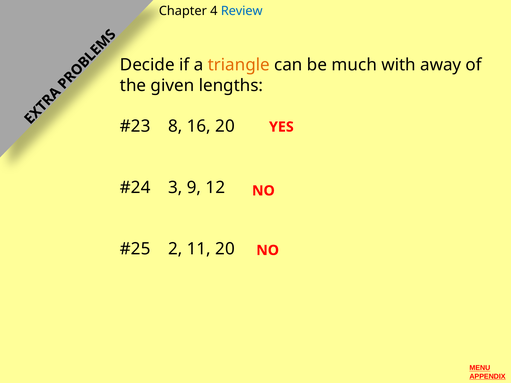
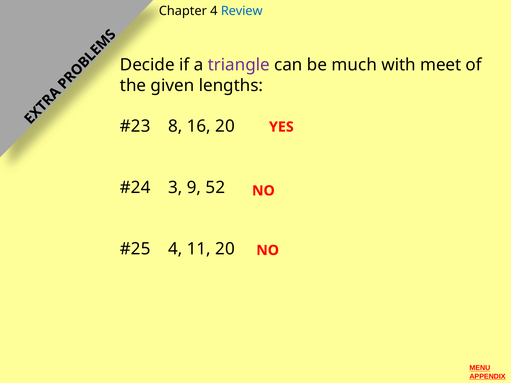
triangle colour: orange -> purple (239, 65)
away: away -> meet (441, 65)
12: 12 -> 52 (215, 188)
2: 2 -> 4 (175, 249)
